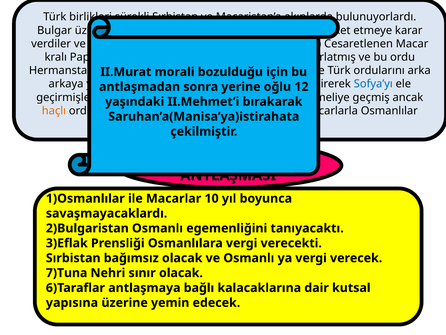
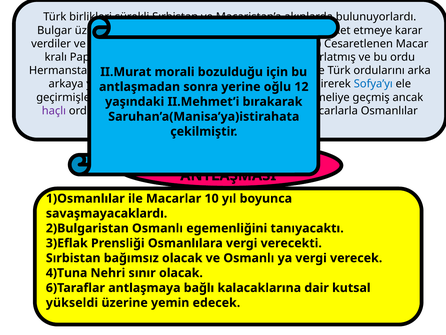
haçlı colour: orange -> purple (54, 111)
7)Tuna: 7)Tuna -> 4)Tuna (67, 273)
yapısına: yapısına -> yükseldi (72, 302)
